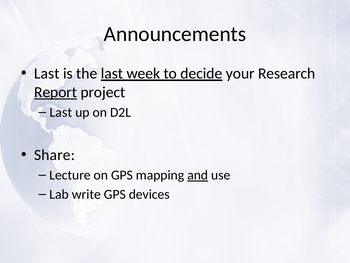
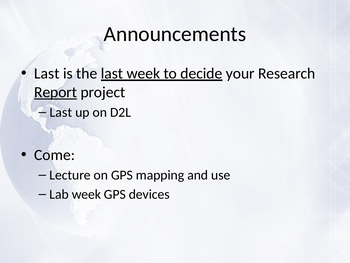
Share: Share -> Come (55, 155)
and underline: present -> none (198, 175)
Lab write: write -> week (86, 194)
